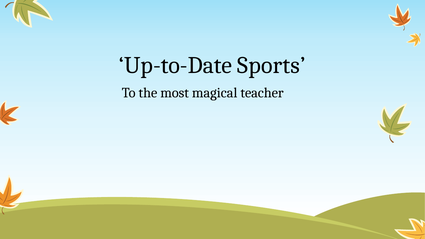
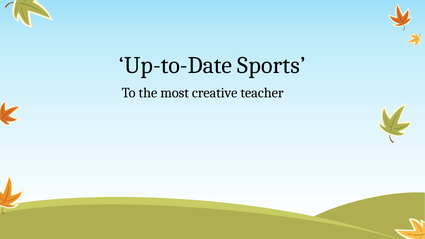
magical: magical -> creative (215, 93)
